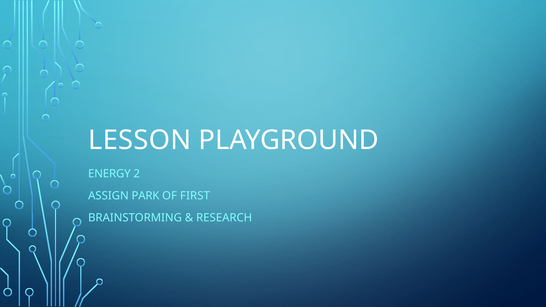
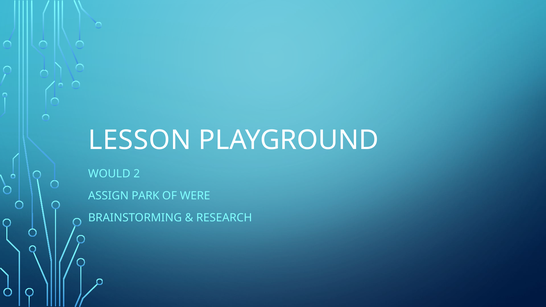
ENERGY: ENERGY -> WOULD (109, 174)
FIRST: FIRST -> WERE (195, 196)
